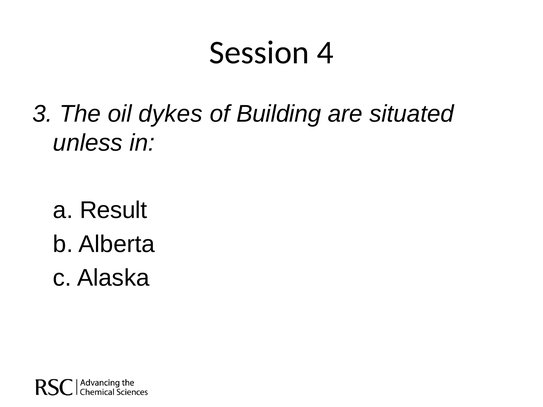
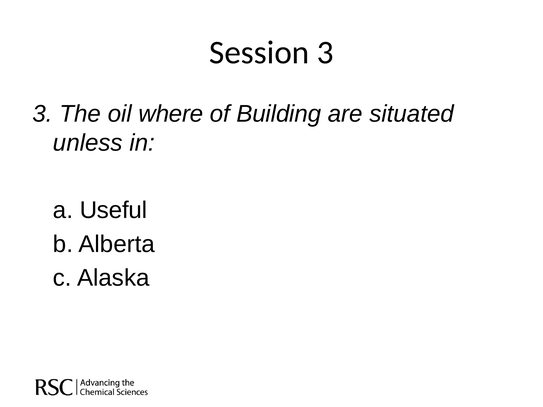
Session 4: 4 -> 3 (325, 53)
dykes: dykes -> where (171, 114)
Result: Result -> Useful (113, 210)
